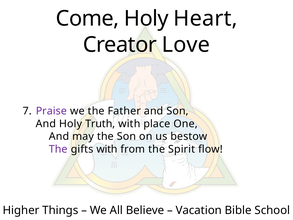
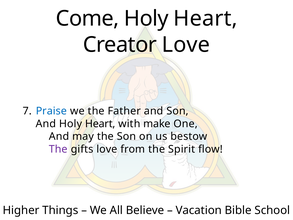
Praise colour: purple -> blue (51, 111)
And Holy Truth: Truth -> Heart (100, 124)
place: place -> make (157, 124)
gifts with: with -> love (107, 149)
